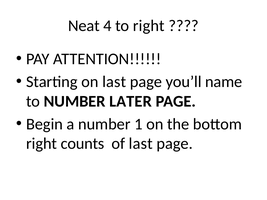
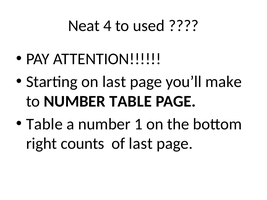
to right: right -> used (149, 26)
name: name -> make (224, 82)
NUMBER LATER: LATER -> TABLE (131, 101)
Begin: Begin -> Table (44, 124)
